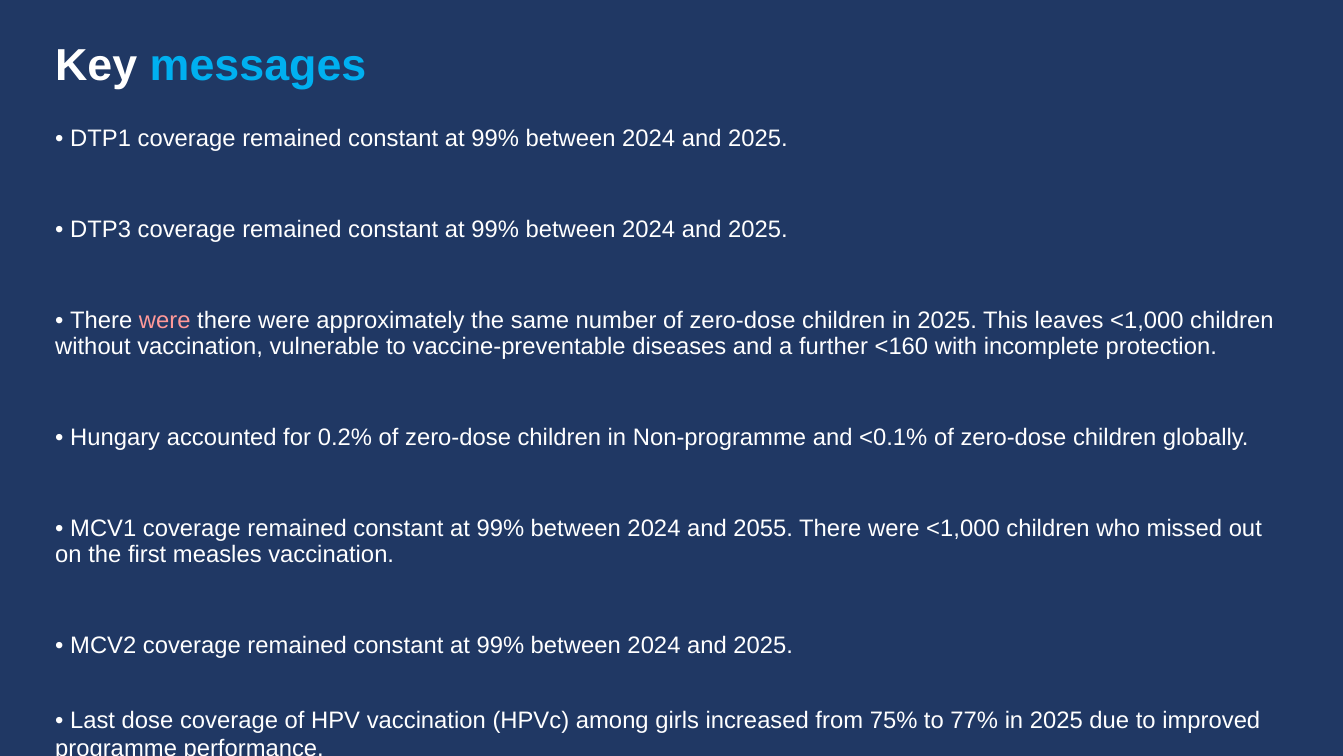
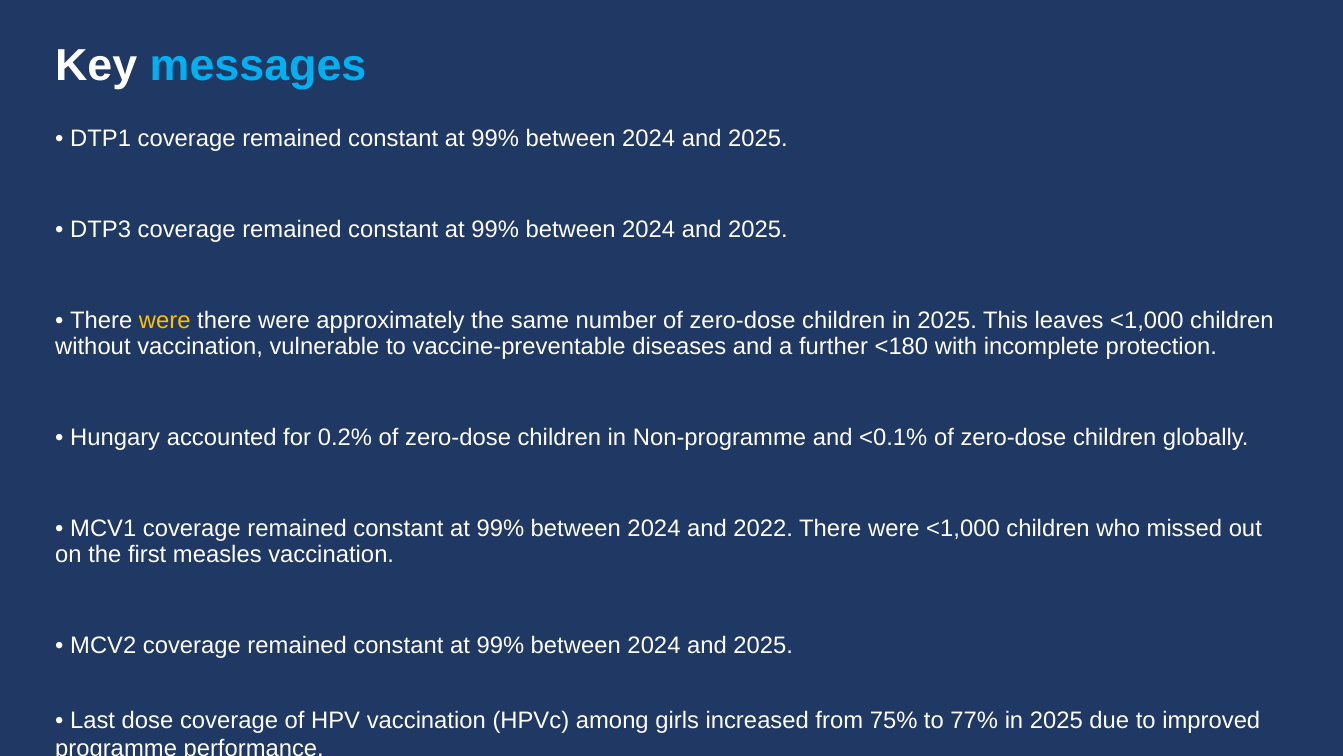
were colour: pink -> yellow (165, 321)
<160: <160 -> <180 (901, 346)
2055: 2055 -> 2022 (763, 528)
